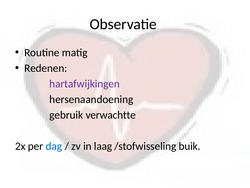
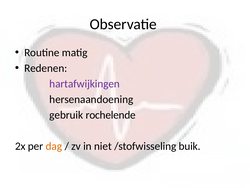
verwachtte: verwachtte -> rochelende (111, 115)
dag colour: blue -> orange (54, 146)
laag: laag -> niet (103, 146)
